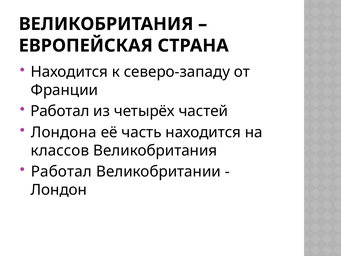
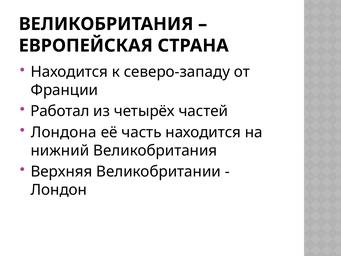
классов: классов -> нижний (60, 150)
Работал: Работал -> Верхняя (61, 171)
